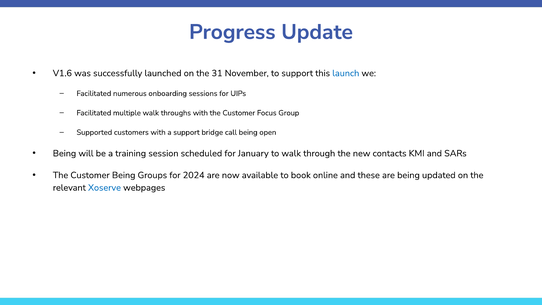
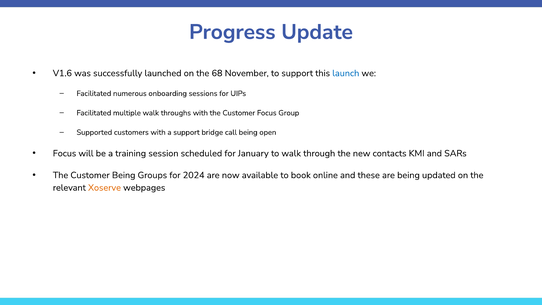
31: 31 -> 68 (217, 73)
Being: Being -> Focus (65, 153)
Xoserve colour: blue -> orange (105, 188)
